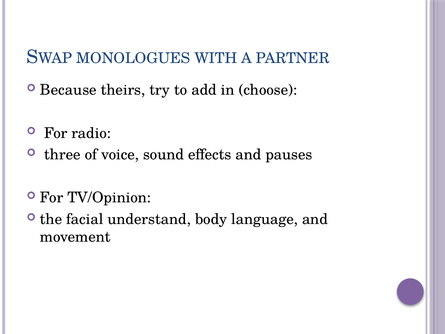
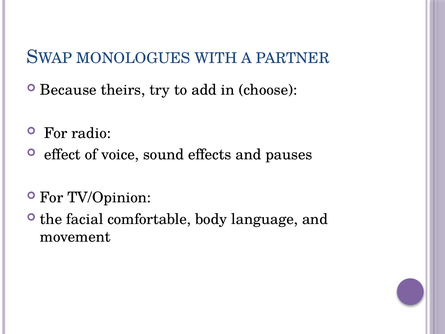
three: three -> effect (62, 155)
understand: understand -> comfortable (149, 219)
